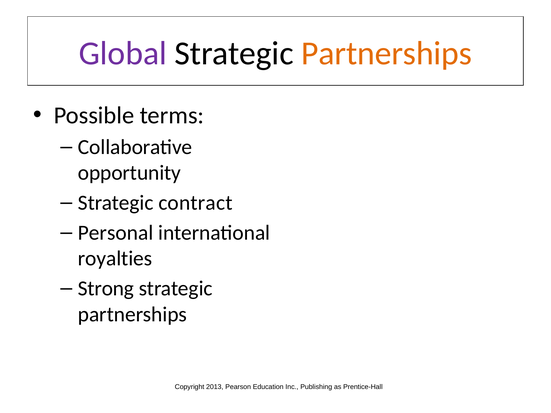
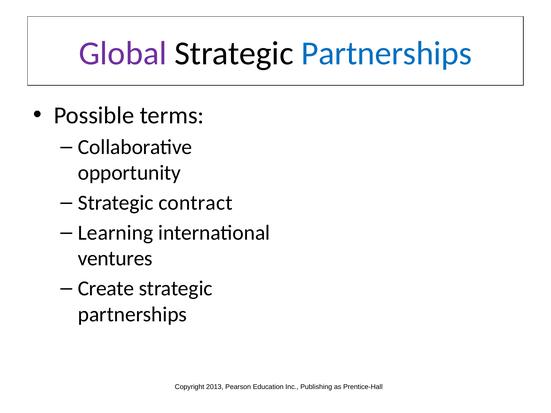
Partnerships colour: orange -> blue (387, 53)
Personal: Personal -> Learning (116, 233)
royalties: royalties -> ventures (115, 259)
Strong: Strong -> Create (106, 289)
